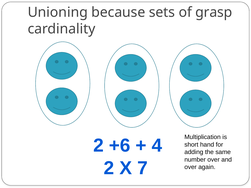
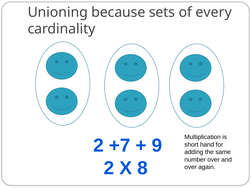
grasp: grasp -> every (214, 12)
+6: +6 -> +7 (120, 146)
4: 4 -> 9 (157, 146)
7: 7 -> 8 (142, 168)
